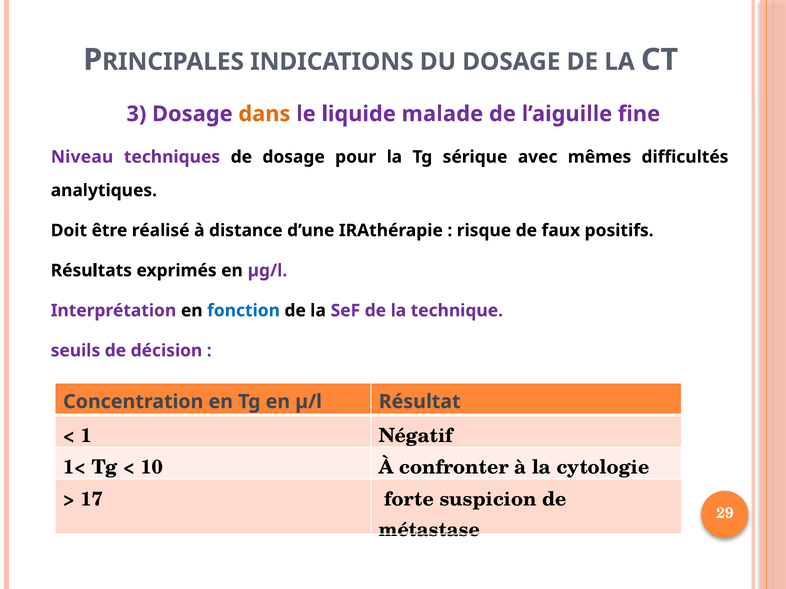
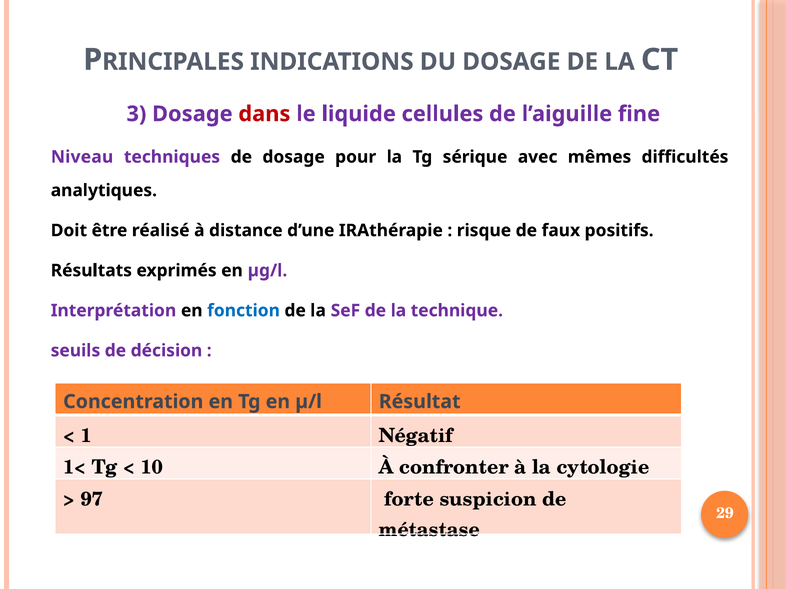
dans colour: orange -> red (264, 114)
malade: malade -> cellules (442, 114)
17: 17 -> 97 (92, 500)
